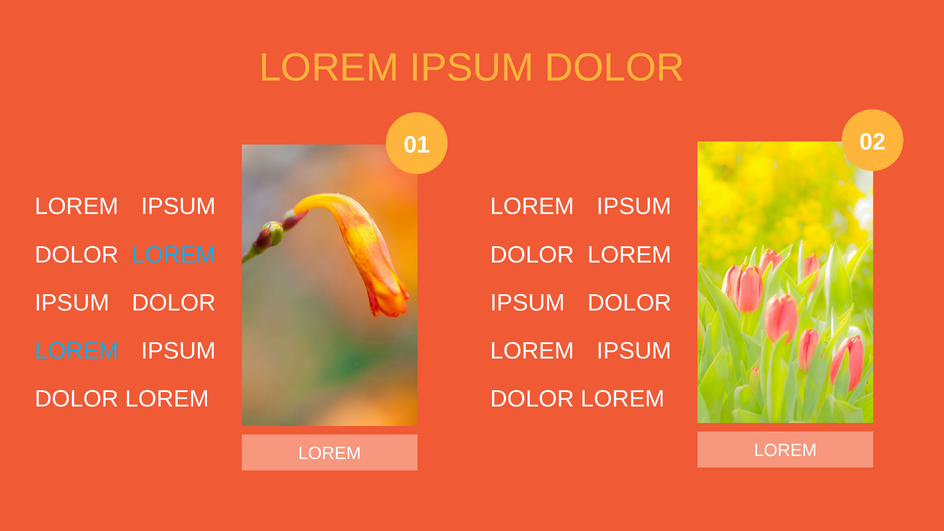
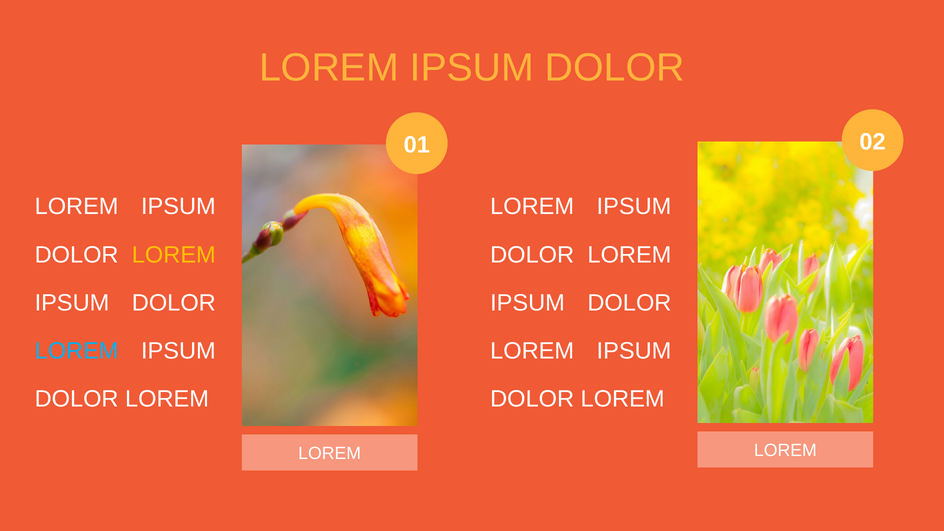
LOREM colour: light blue -> yellow (174, 255)
